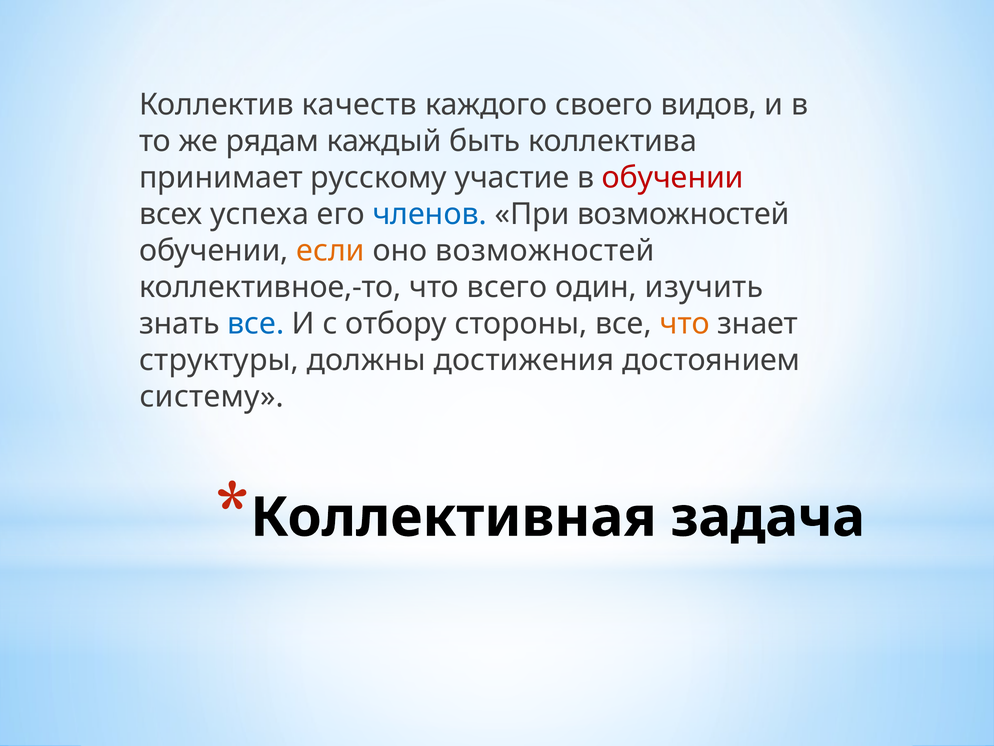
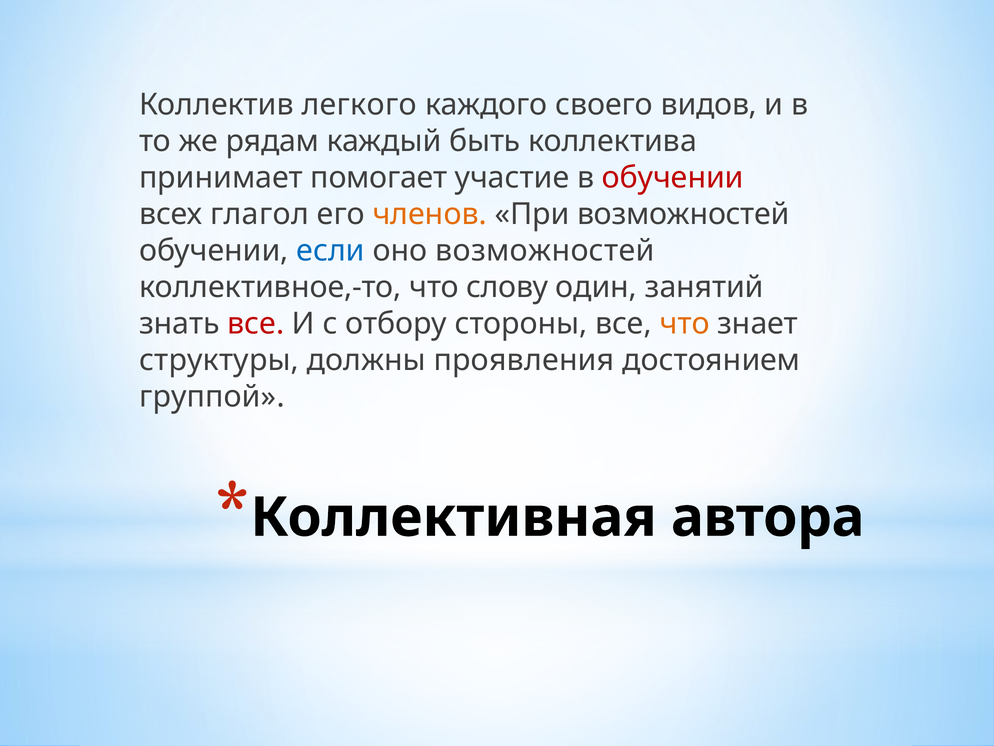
качеств: качеств -> легкого (359, 105)
русскому: русскому -> помогает (379, 178)
успеха: успеха -> глагол (260, 214)
членов colour: blue -> orange (430, 214)
если colour: orange -> blue (331, 251)
всего: всего -> слову (507, 287)
изучить: изучить -> занятий (704, 287)
все colour: blue -> red (256, 323)
достижения: достижения -> проявления (524, 360)
систему: систему -> группой (212, 396)
задача: задача -> автора (768, 517)
